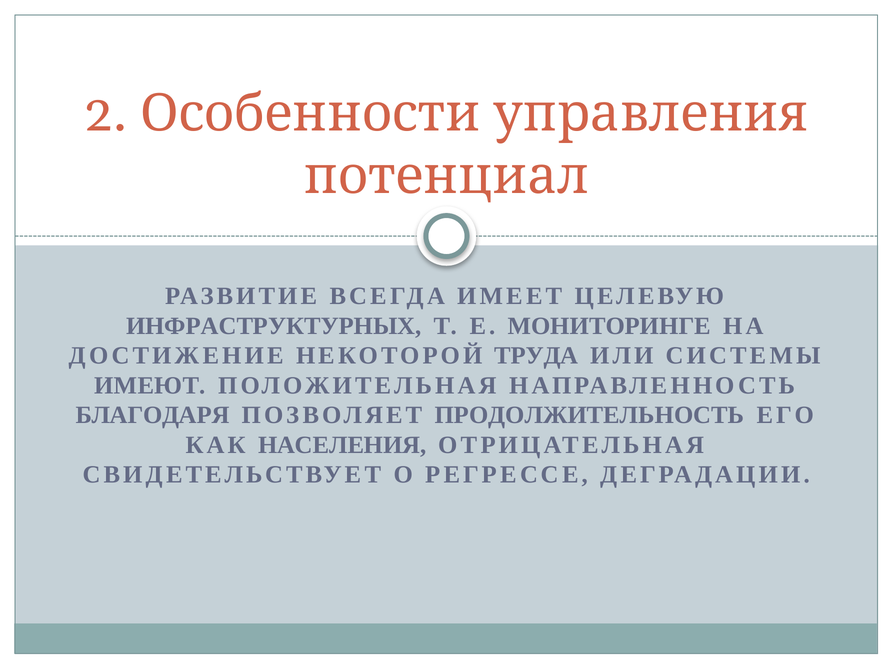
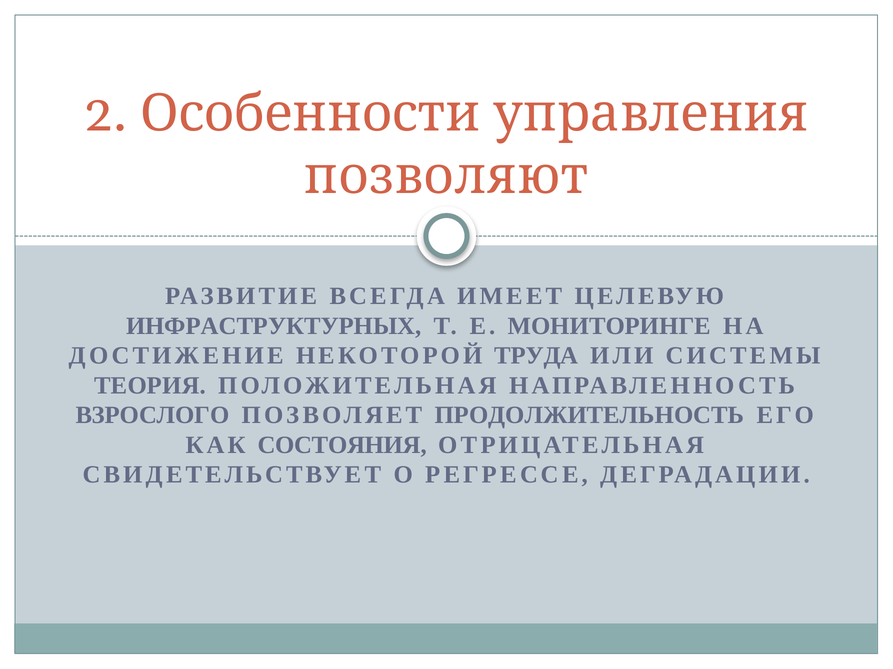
потенциал: потенциал -> позволяют (446, 176)
ИМЕЮТ: ИМЕЮТ -> ТЕОРИЯ (150, 386)
БЛАГОДАРЯ: БЛАГОДАРЯ -> ВЗРОСЛОГО (152, 416)
НАСЕЛЕНИЯ: НАСЕЛЕНИЯ -> СОСТОЯНИЯ (342, 445)
